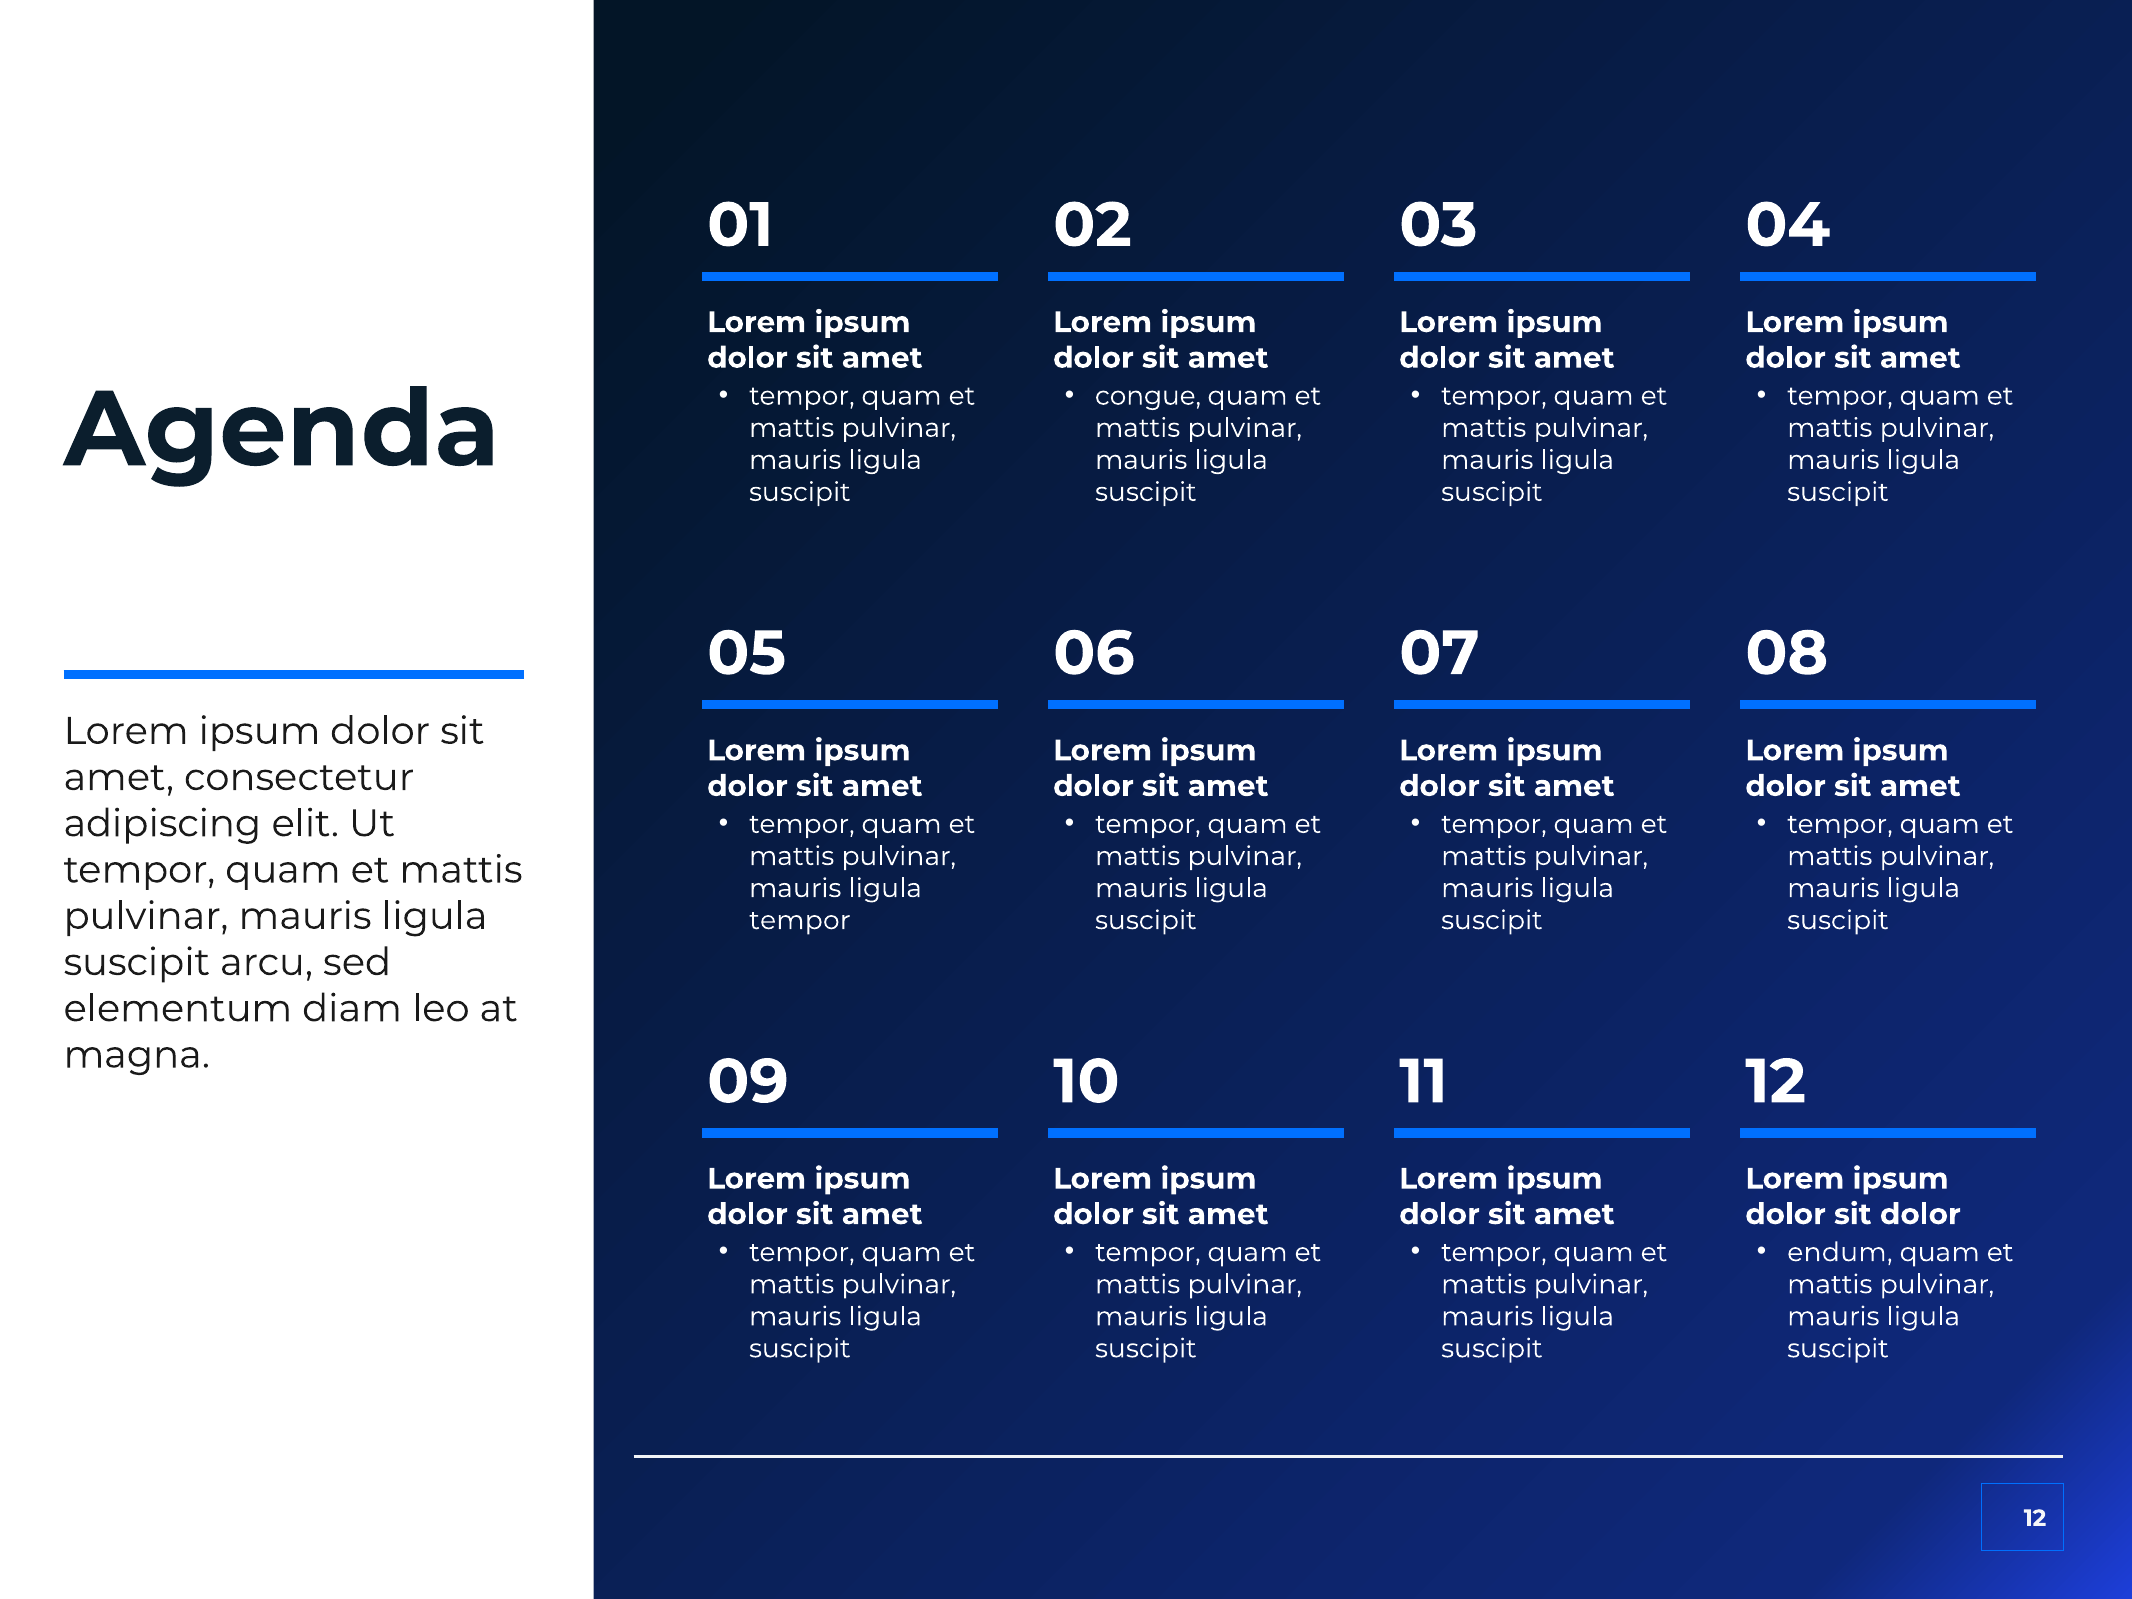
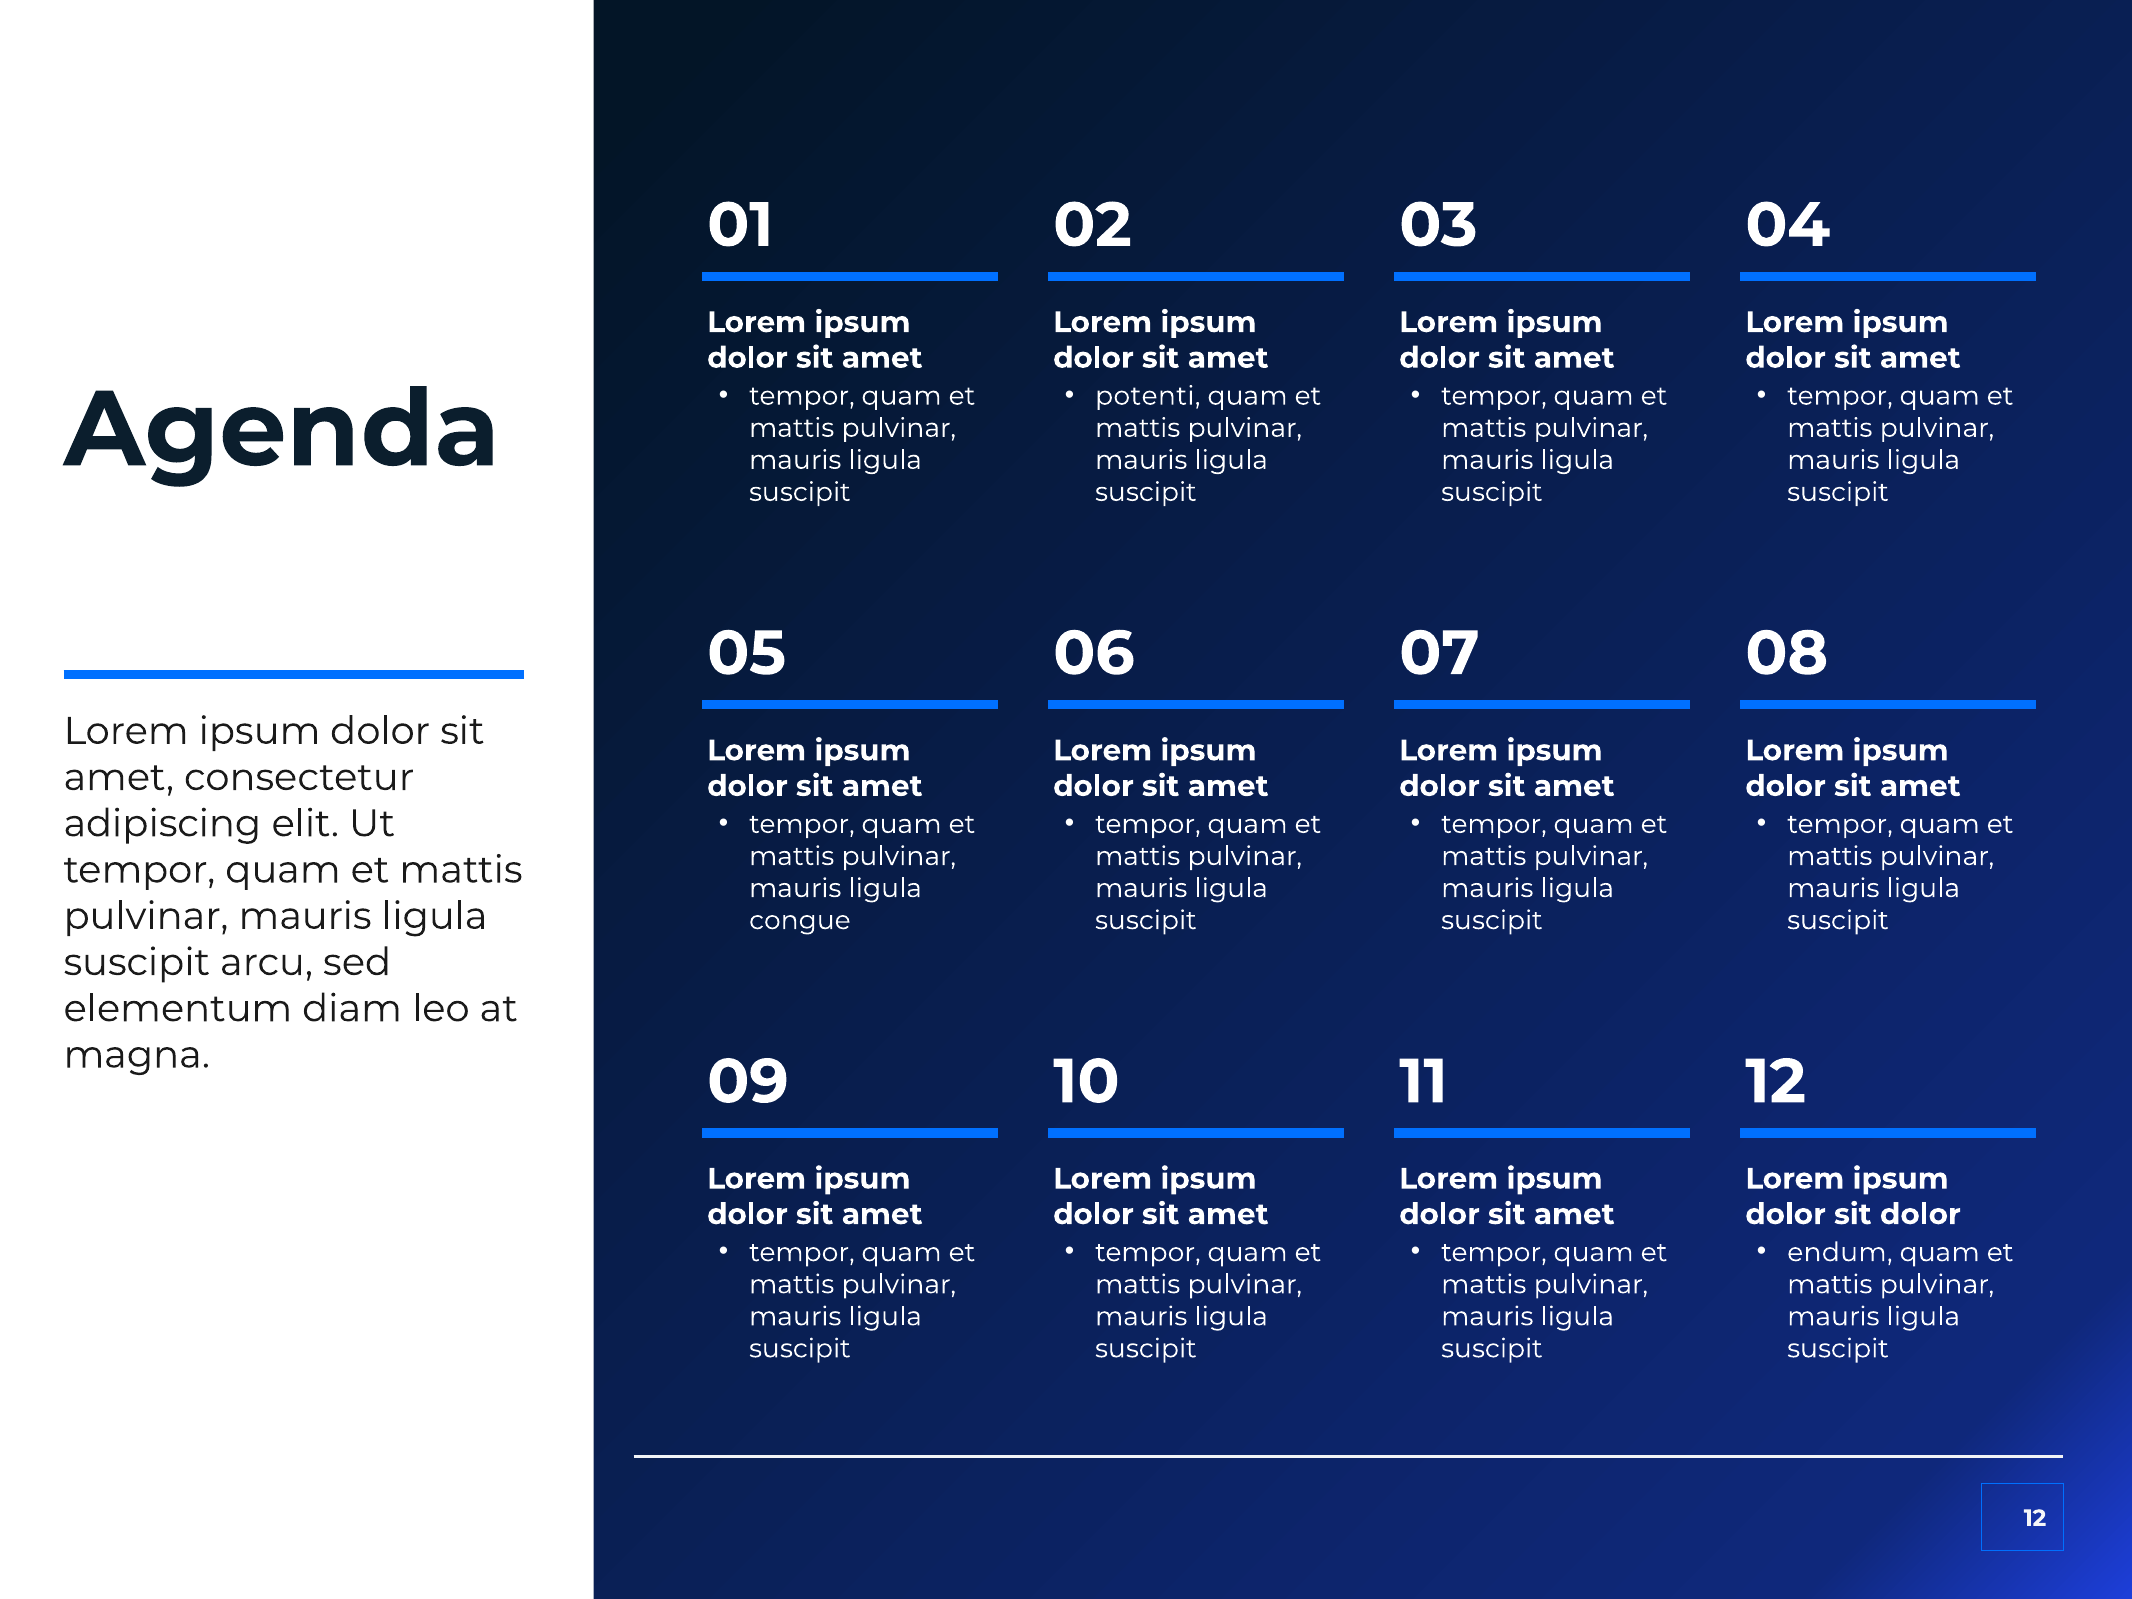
congue: congue -> potenti (1148, 396)
tempor: tempor -> congue (800, 920)
